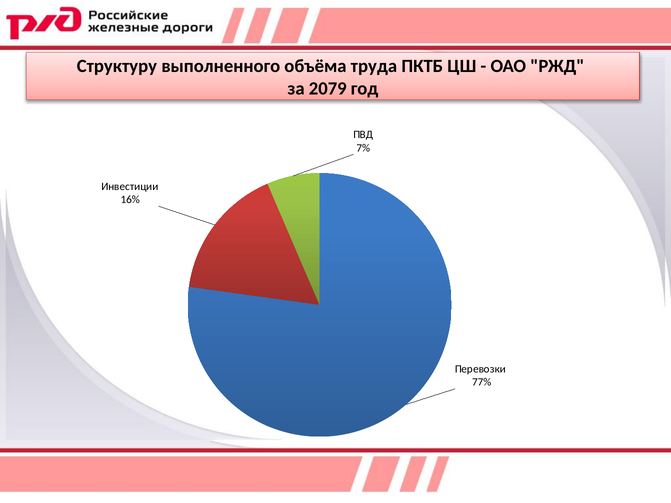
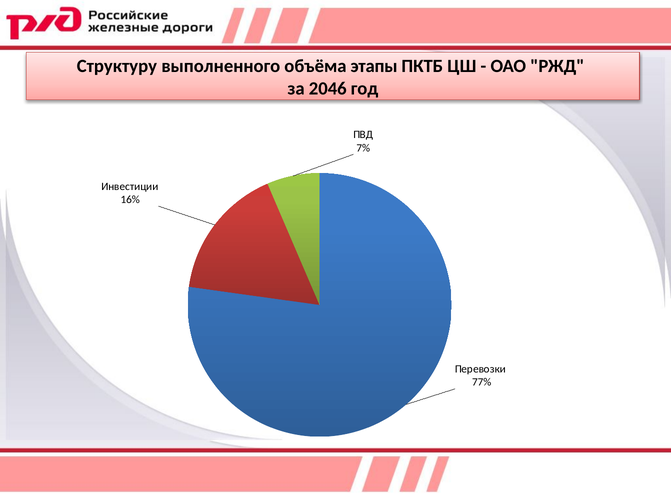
труда: труда -> этапы (374, 66)
2079: 2079 -> 2046 (328, 89)
